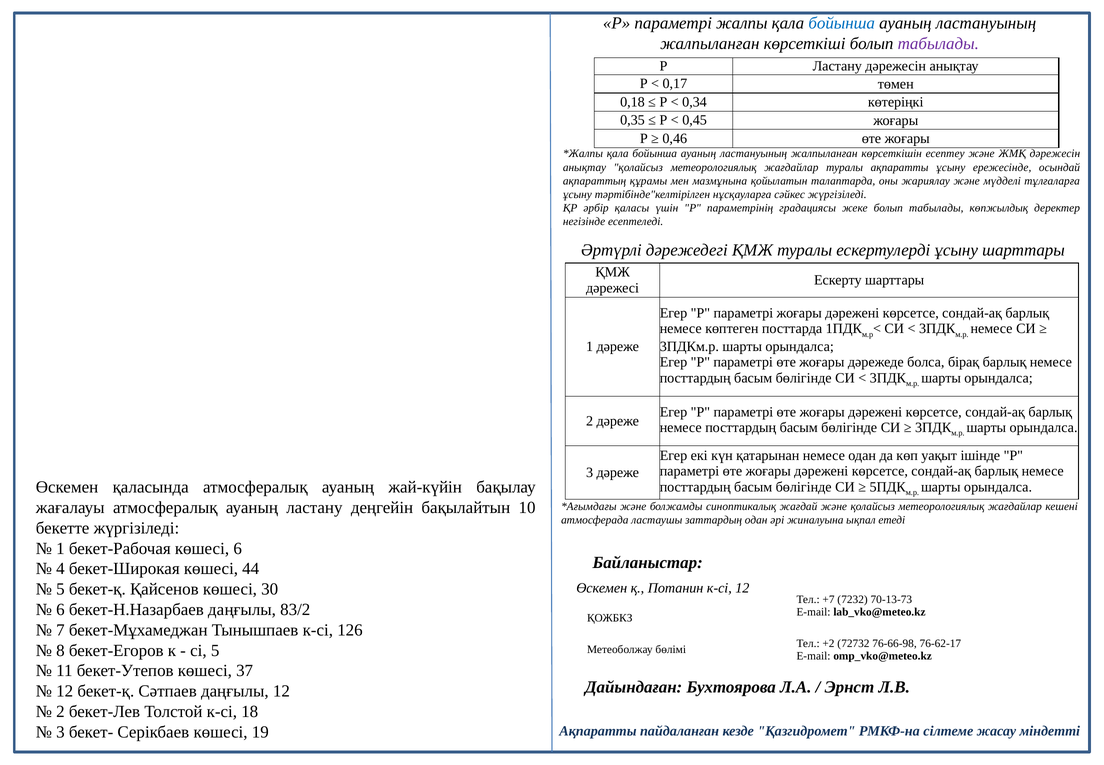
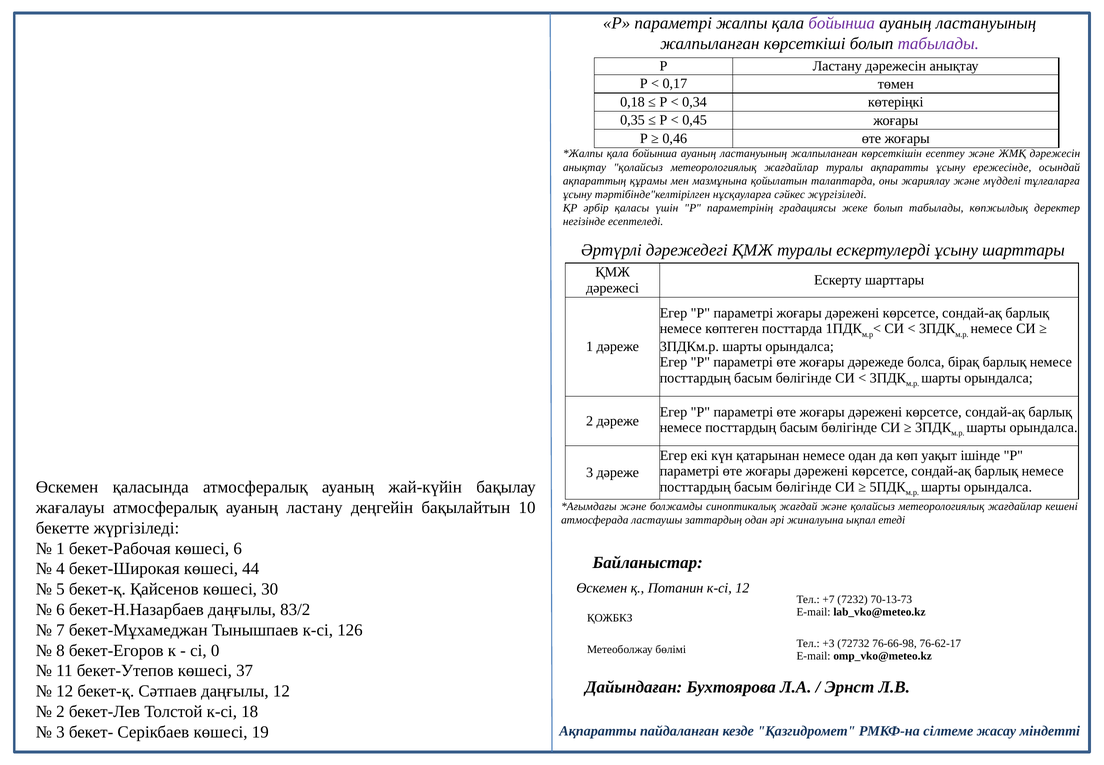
бойынша colour: blue -> purple (842, 23)
+2: +2 -> +3 (828, 643)
сі 5: 5 -> 0 (215, 650)
